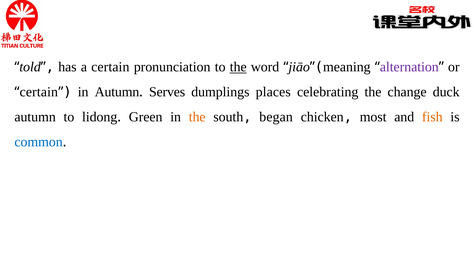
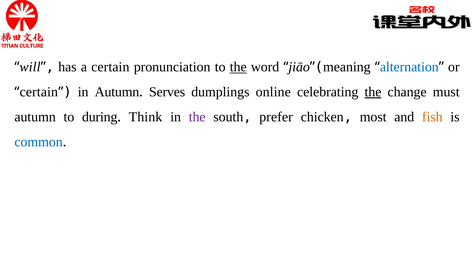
told: told -> will (30, 67)
alternation colour: purple -> blue (409, 67)
places: places -> online (273, 92)
the underline: none -> present (373, 92)
duck: duck -> must (446, 92)
lidong: lidong -> during (100, 117)
Green: Green -> Think (146, 117)
the colour: orange -> purple (197, 117)
began: began -> prefer (276, 117)
